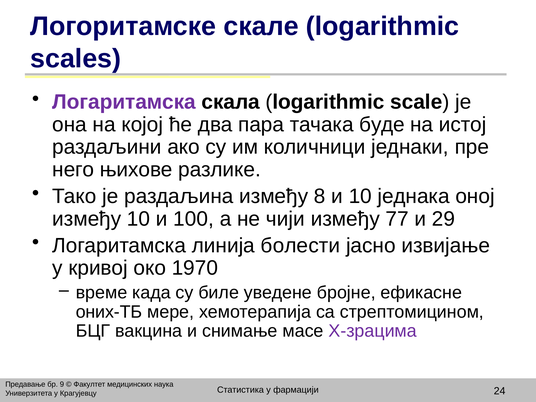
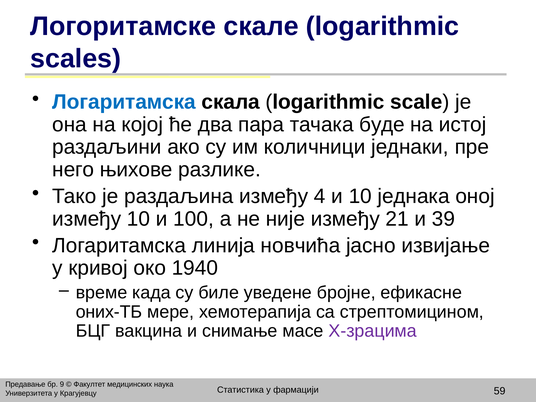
Логаритамска colour: purple -> blue (124, 102)
8: 8 -> 4 (320, 196)
чији: чији -> није (285, 219)
77: 77 -> 21 (397, 219)
29: 29 -> 39 (443, 219)
болести: болести -> новчића (300, 245)
1970: 1970 -> 1940 (195, 268)
24: 24 -> 59 (500, 391)
